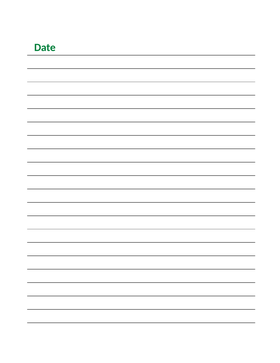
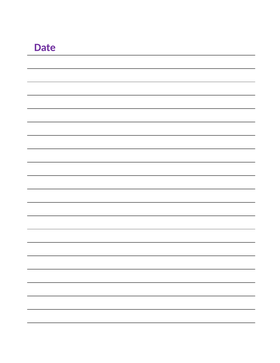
Date colour: green -> purple (45, 47)
